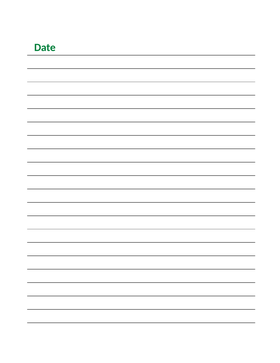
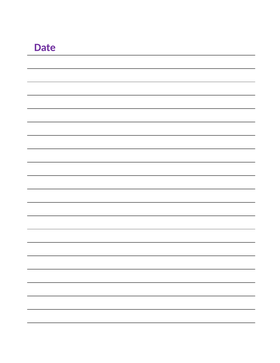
Date colour: green -> purple (45, 47)
